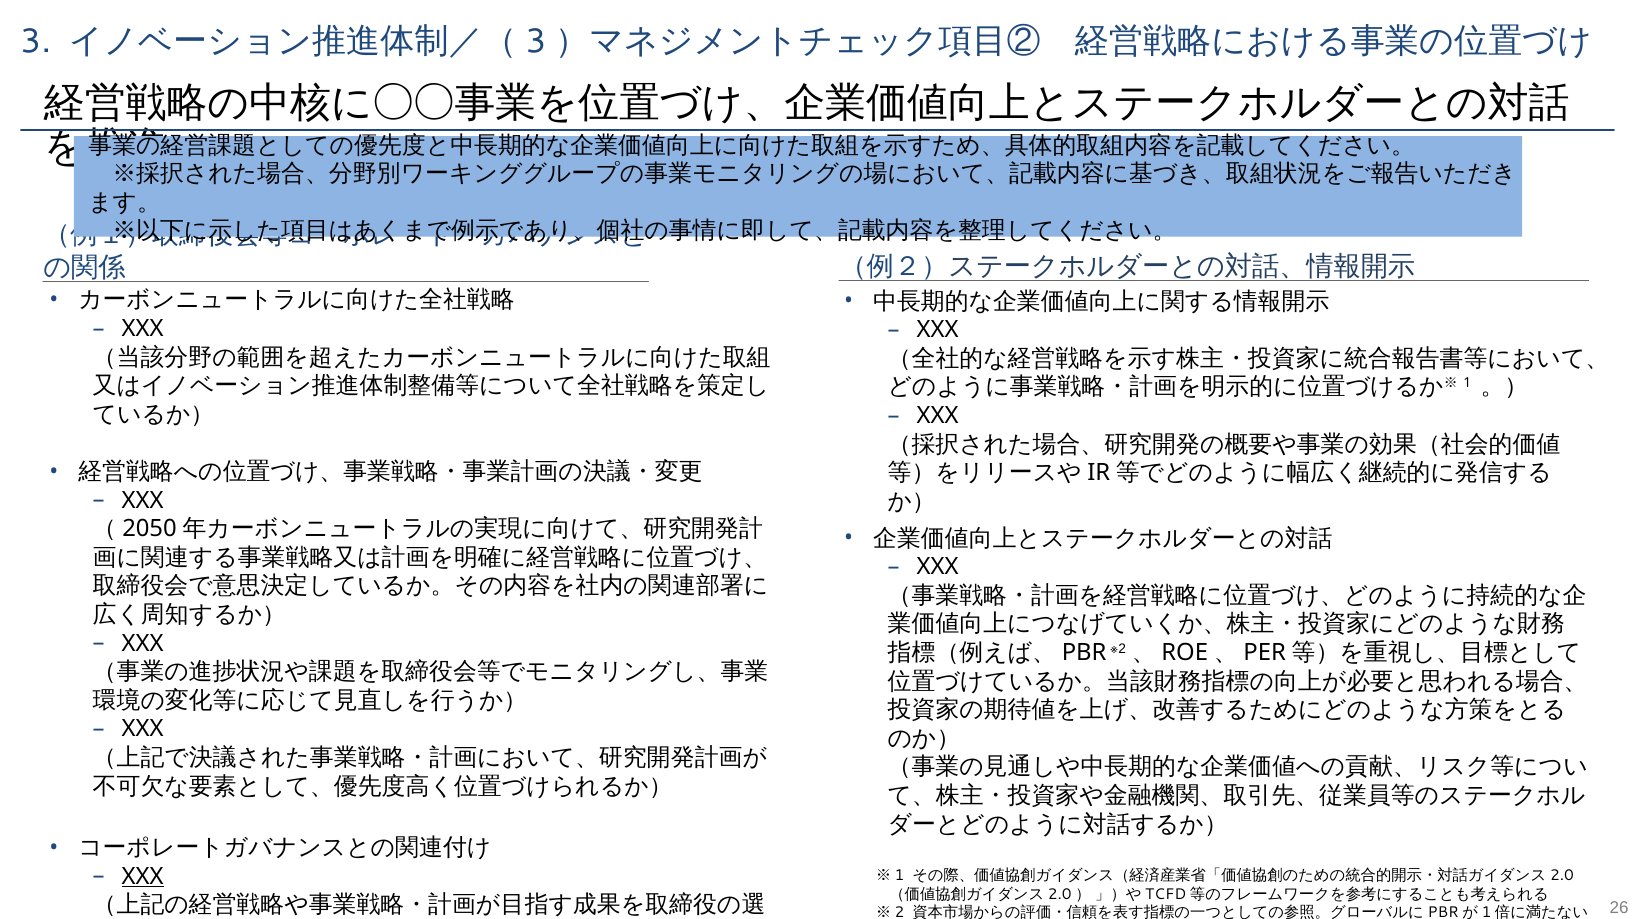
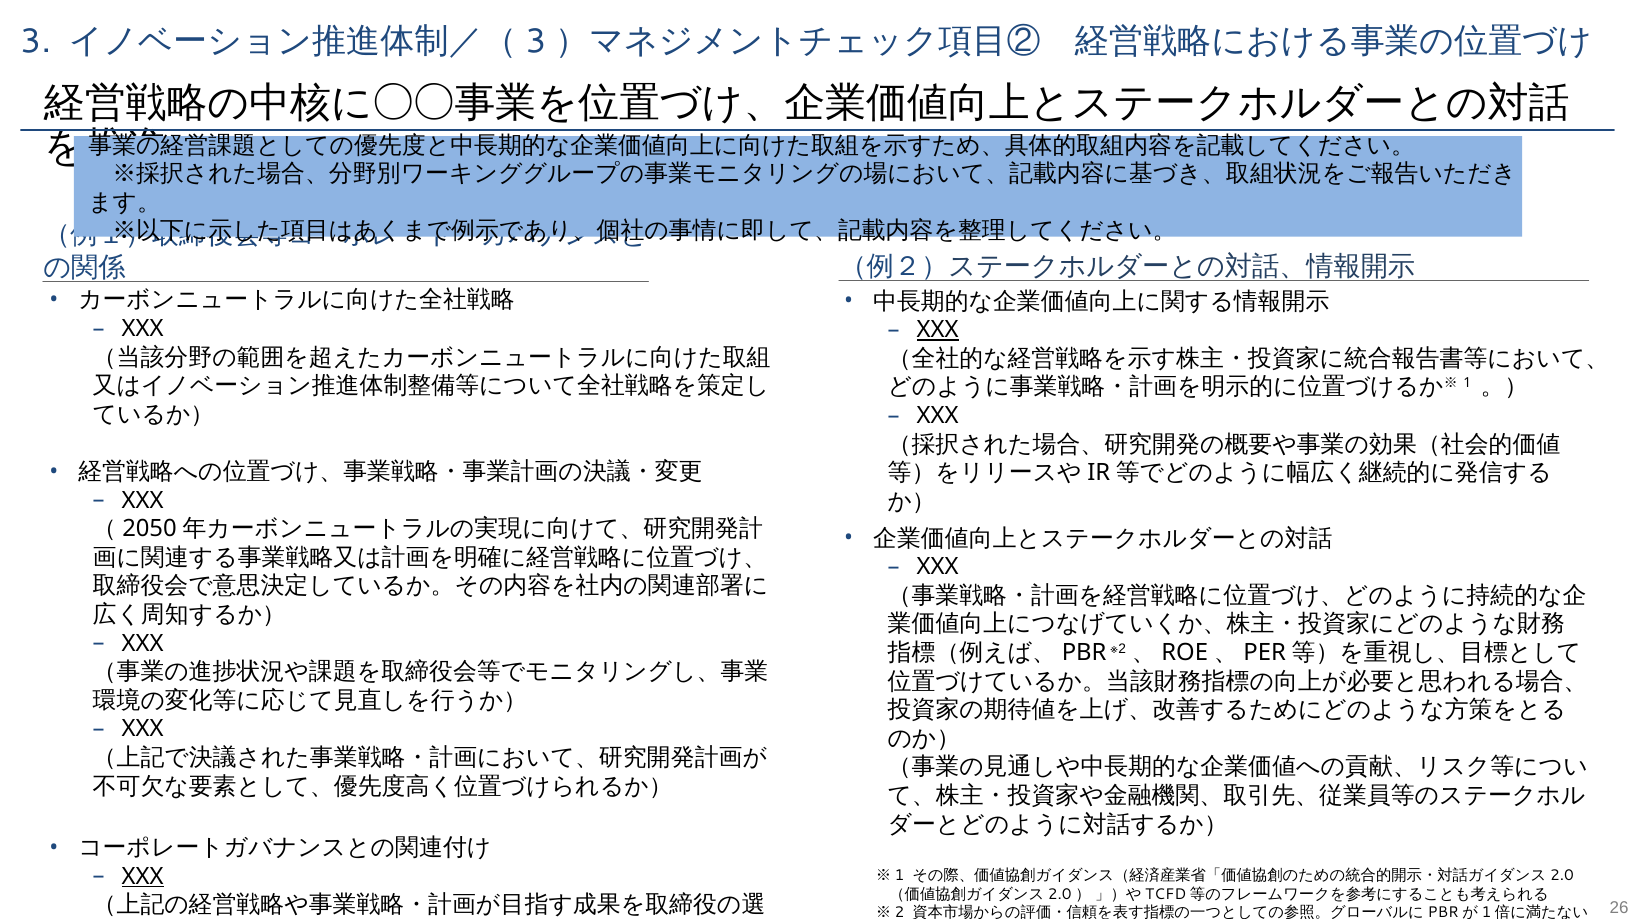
XXX underline: none -> present (938, 330)
